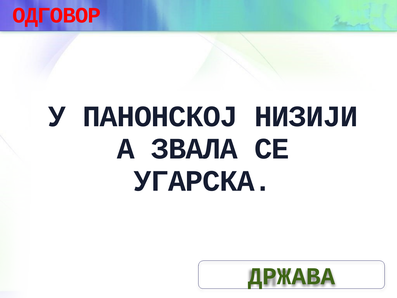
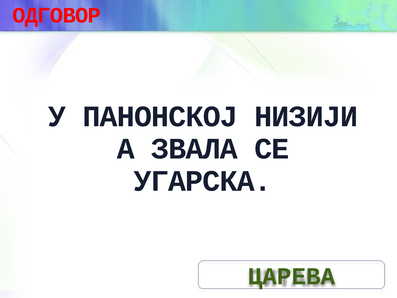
ДРЖАВА: ДРЖАВА -> ЦАРЕВА (291, 276)
